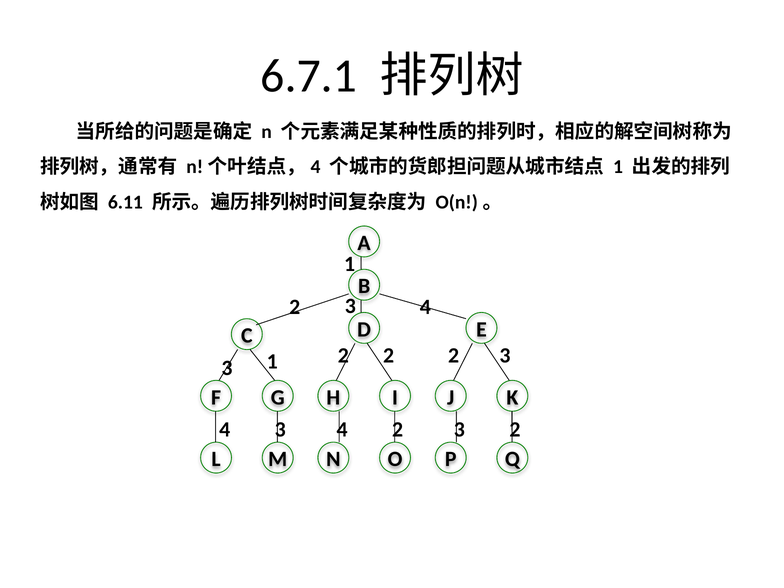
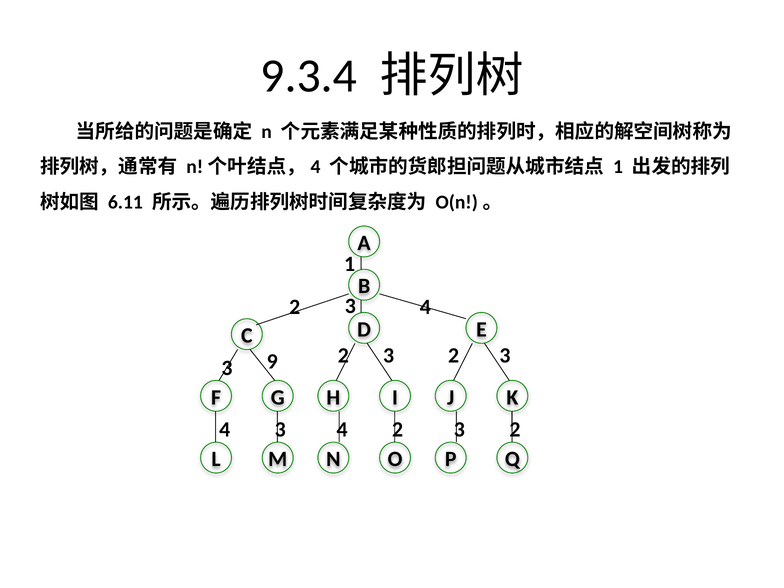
6.7.1: 6.7.1 -> 9.3.4 (309, 76)
2: 2 -> 3 (389, 356)
3 1: 1 -> 9 (272, 362)
